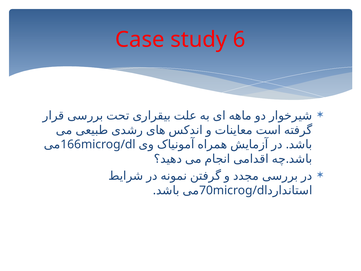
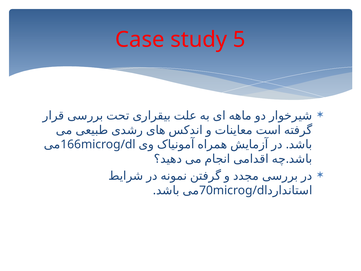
6: 6 -> 5 (239, 40)
